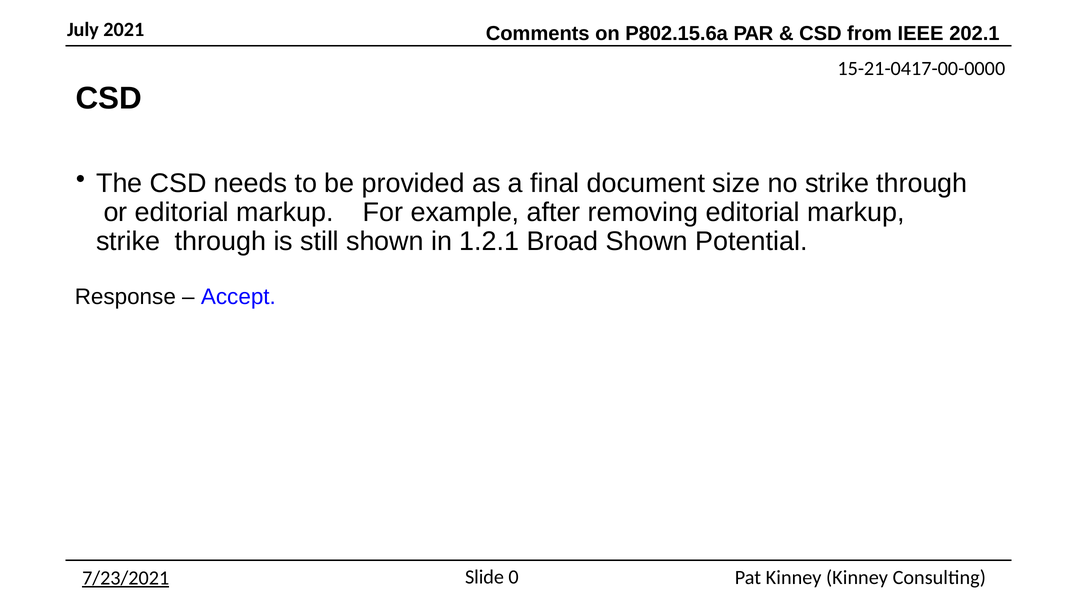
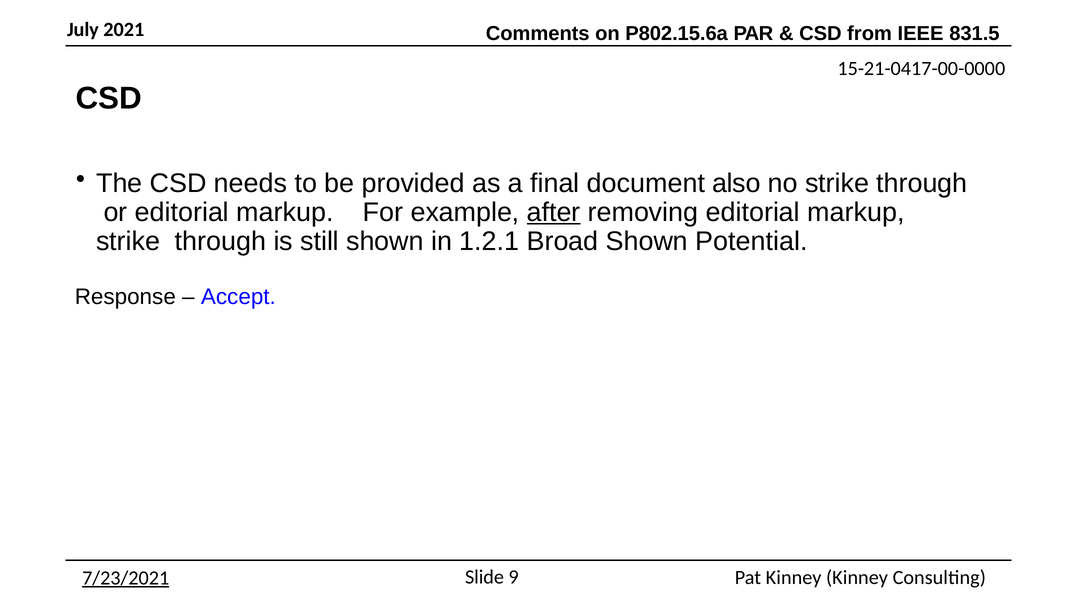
202.1: 202.1 -> 831.5 (974, 34)
size: size -> also (736, 183)
after underline: none -> present (554, 212)
0: 0 -> 9 (514, 577)
